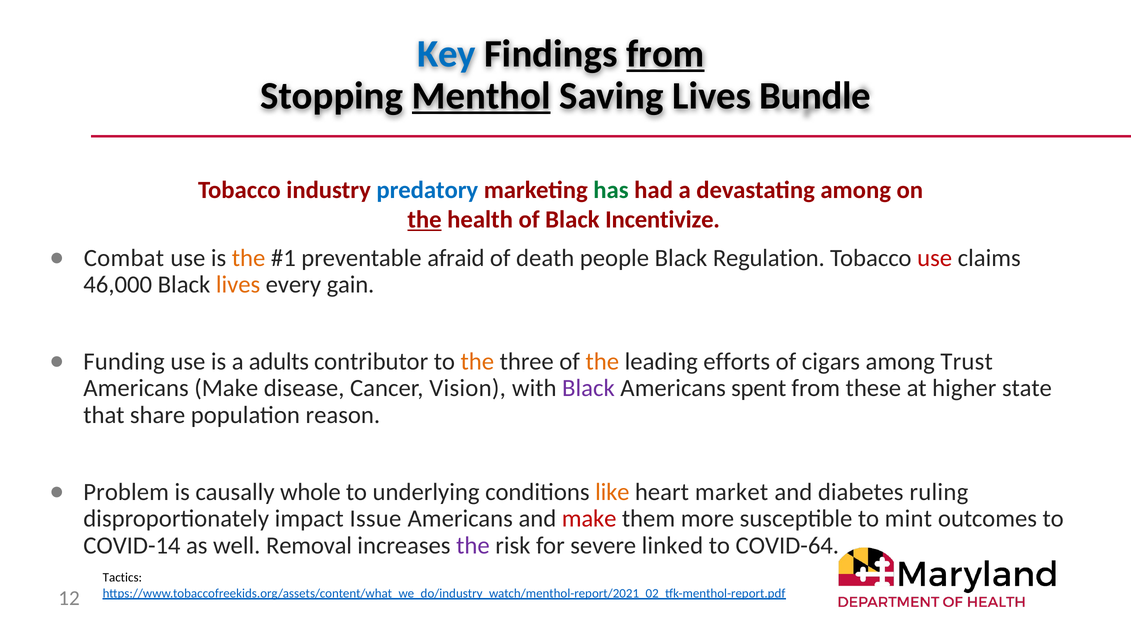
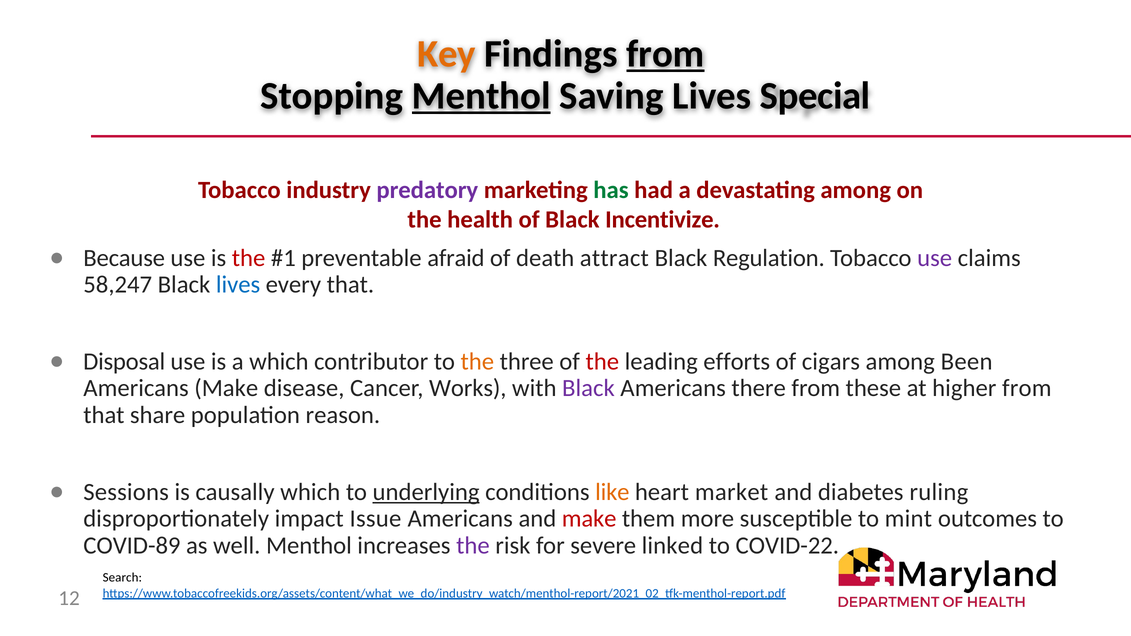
Key colour: blue -> orange (447, 54)
Bundle: Bundle -> Special (815, 96)
predatory colour: blue -> purple (427, 190)
the underline: present -> none (425, 220)
Combat: Combat -> Because (124, 258)
the colour: orange -> red (249, 258)
people: people -> attract (614, 258)
use colour: red -> purple (935, 258)
46,000: 46,000 -> 58,247 (118, 285)
lives colour: orange -> blue (238, 285)
every gain: gain -> that (350, 285)
Funding: Funding -> Disposal (124, 362)
a adults: adults -> which (279, 362)
the colour: orange -> red (602, 362)
Trust: Trust -> Been (967, 362)
Vision: Vision -> Works (468, 388)
spent: spent -> there (759, 388)
higher state: state -> from (1027, 388)
Problem: Problem -> Sessions (126, 492)
causally whole: whole -> which (310, 492)
underlying underline: none -> present (426, 492)
COVID-14: COVID-14 -> COVID-89 (132, 546)
well Removal: Removal -> Menthol (309, 546)
COVID-64: COVID-64 -> COVID-22 (787, 546)
Tactics: Tactics -> Search (122, 578)
